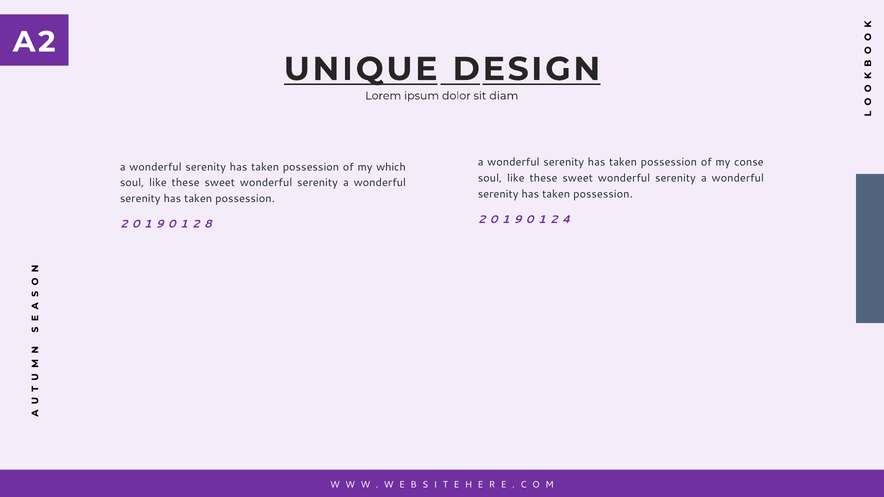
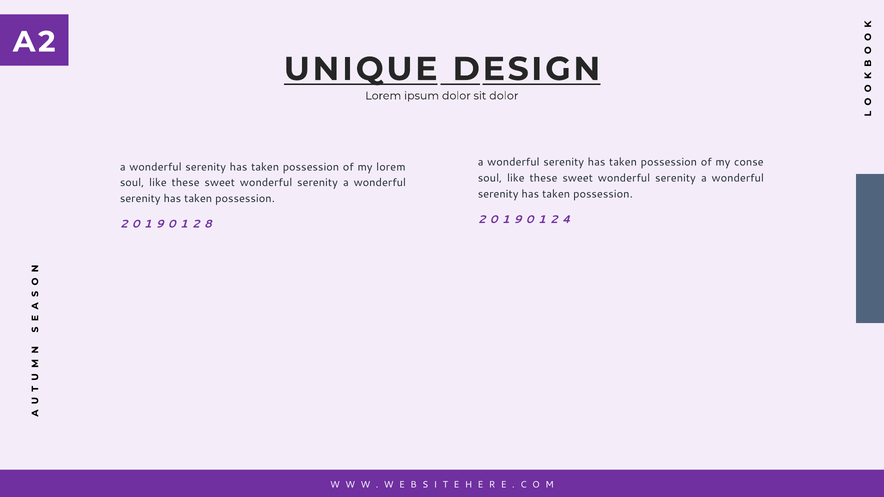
sit diam: diam -> dolor (504, 96)
my which: which -> lorem (391, 167)
